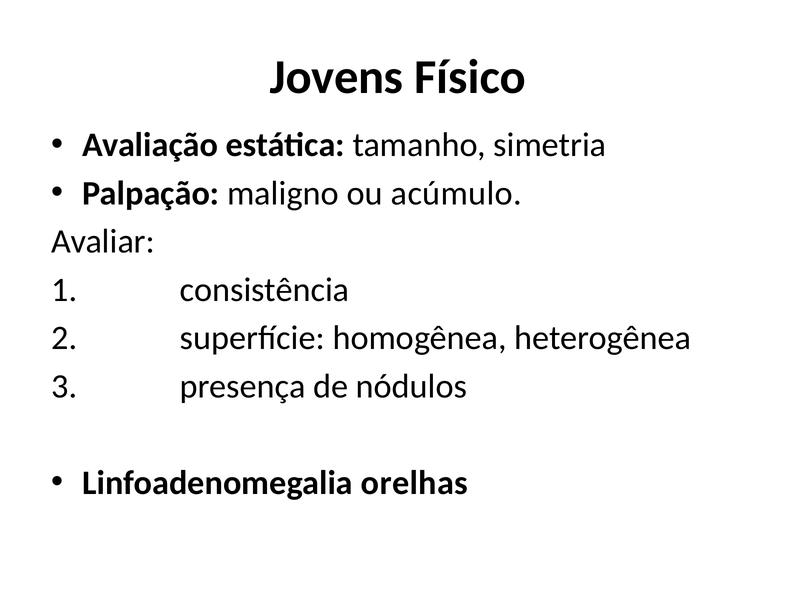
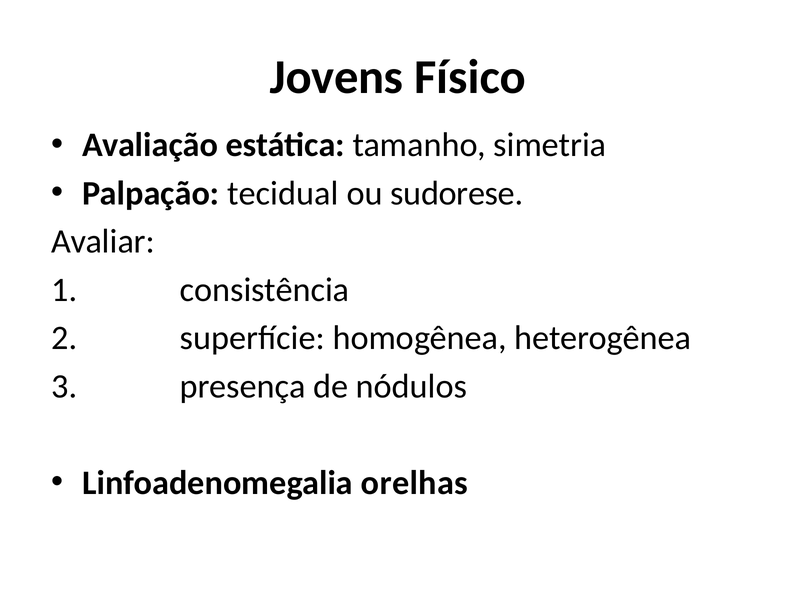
maligno: maligno -> tecidual (283, 193)
acúmulo: acúmulo -> sudorese (457, 193)
